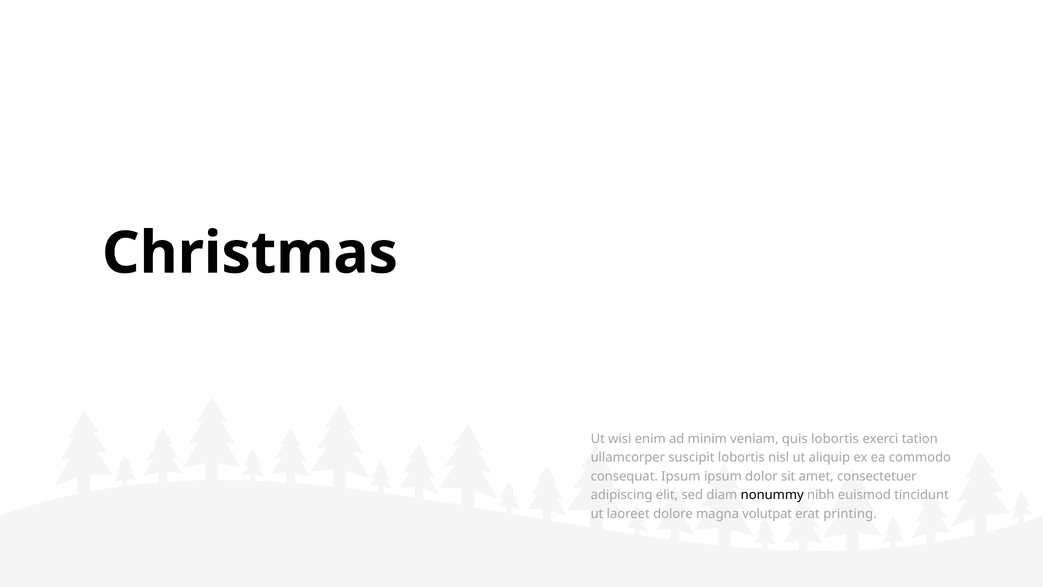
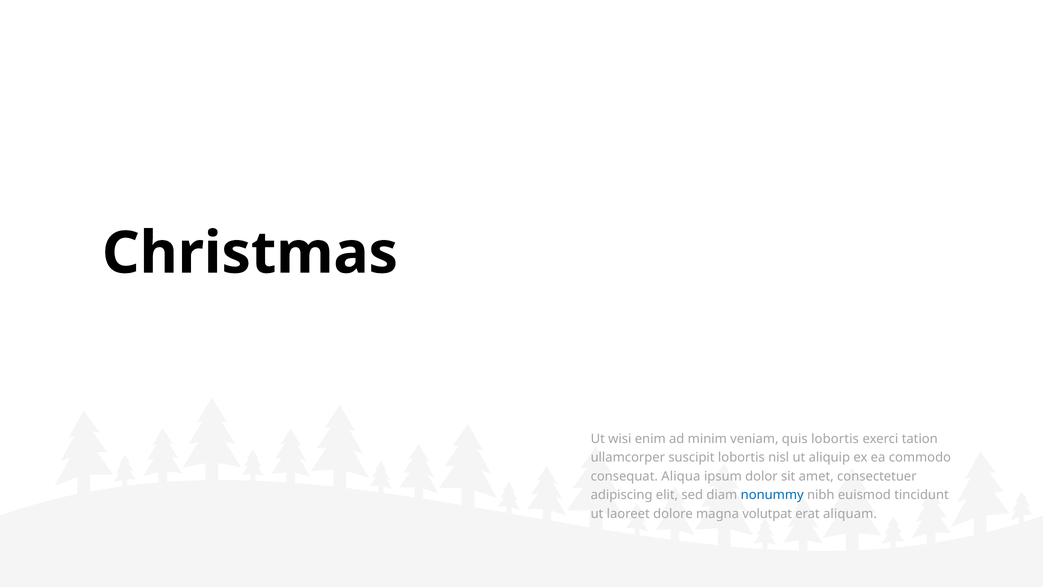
consequat Ipsum: Ipsum -> Aliqua (681, 476)
nonummy colour: black -> blue (772, 495)
printing: printing -> aliquam (850, 514)
